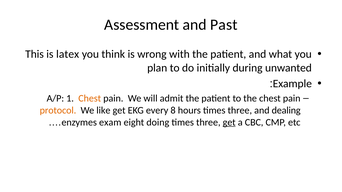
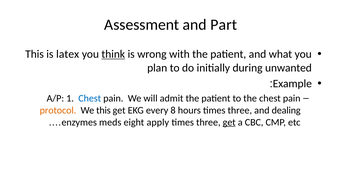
Past: Past -> Part (224, 25)
think underline: none -> present (113, 54)
Chest colour: orange -> blue (90, 99)
We like: like -> this (103, 111)
exam: exam -> meds (110, 123)
doing: doing -> apply (158, 123)
